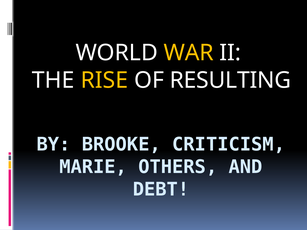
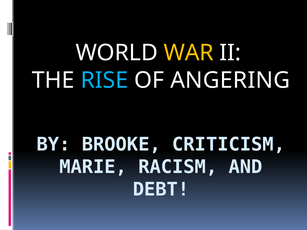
RISE colour: yellow -> light blue (104, 80)
RESULTING: RESULTING -> ANGERING (230, 80)
OTHERS: OTHERS -> RACISM (178, 167)
